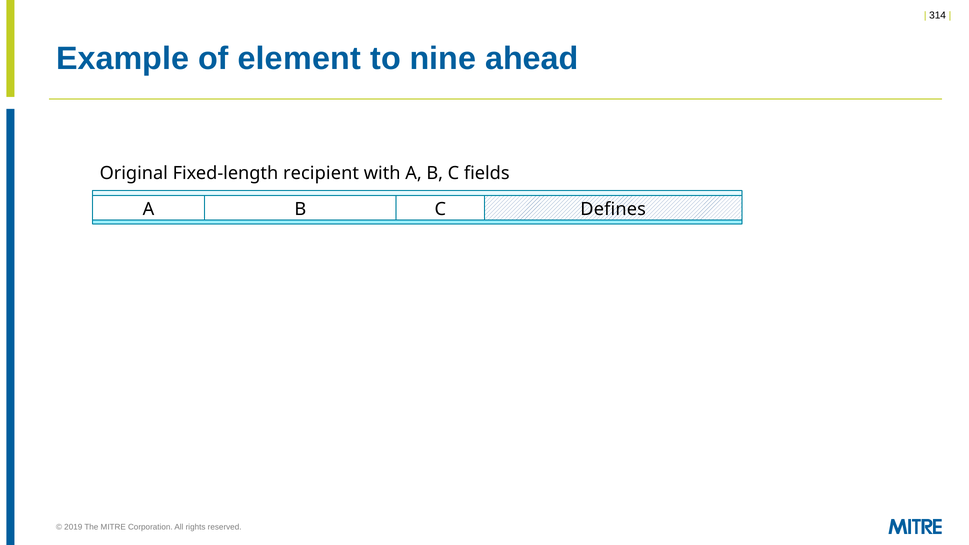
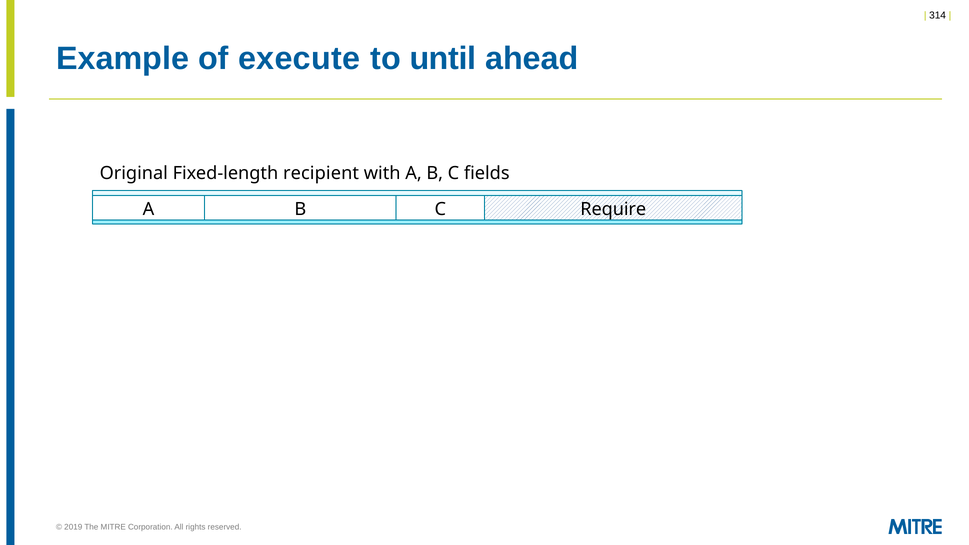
element: element -> execute (299, 59)
nine: nine -> until (443, 59)
Defines: Defines -> Require (613, 209)
